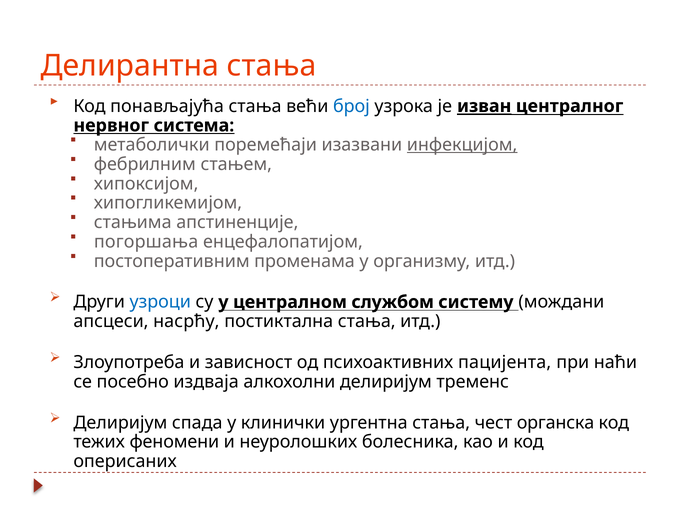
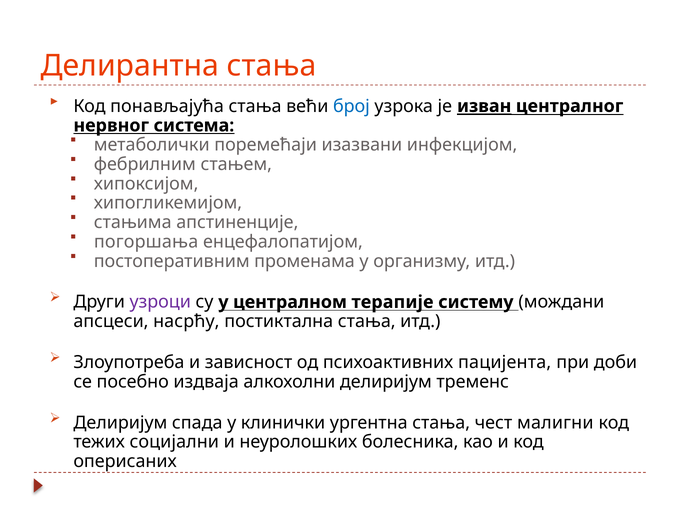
инфекцијом underline: present -> none (462, 145)
узроци colour: blue -> purple (160, 302)
службом: службом -> терапије (393, 302)
наћи: наћи -> доби (615, 362)
органска: органска -> малигни (555, 423)
феномени: феномени -> социјални (174, 442)
